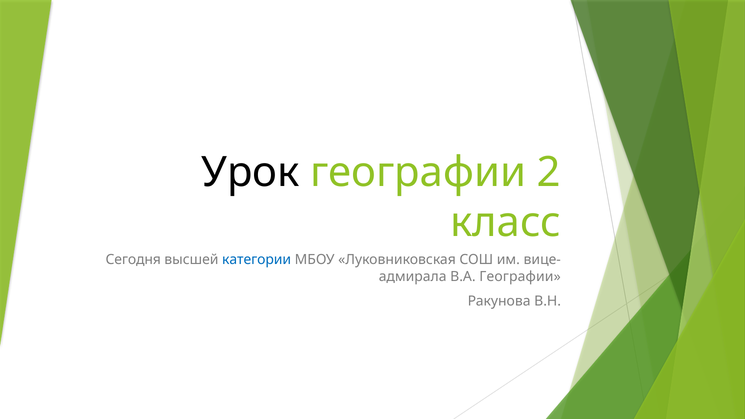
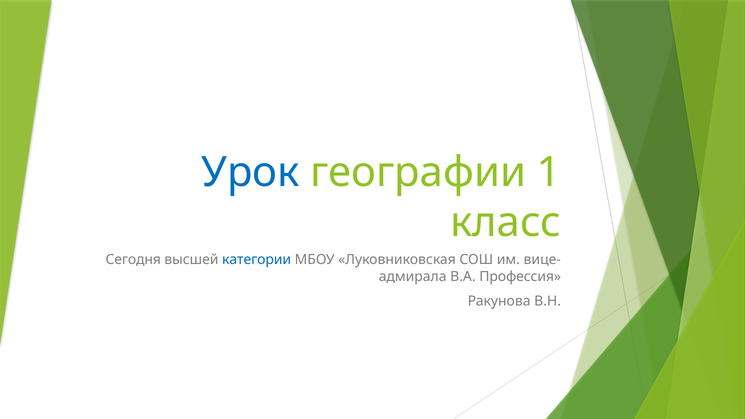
Урок colour: black -> blue (250, 172)
2: 2 -> 1 (549, 172)
В.А Географии: Географии -> Профессия (520, 276)
